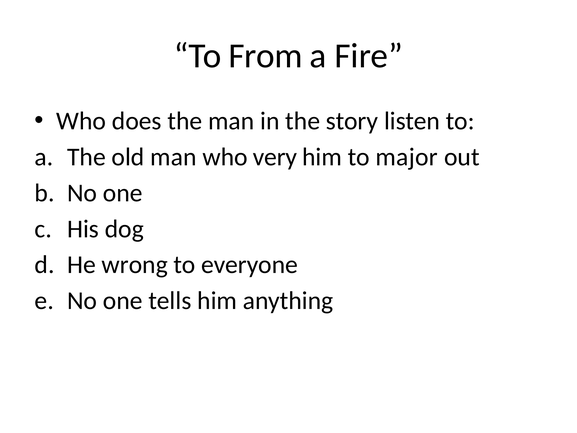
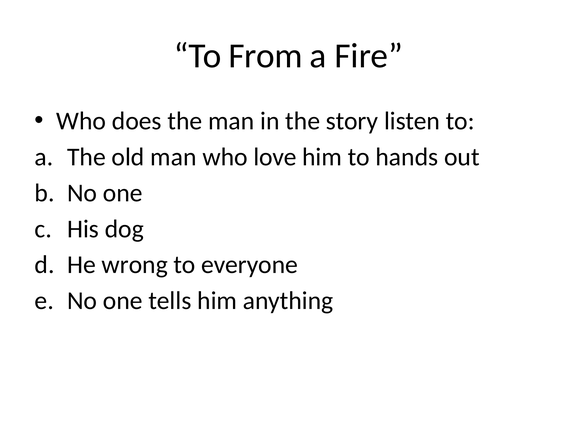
very: very -> love (275, 157)
major: major -> hands (407, 157)
